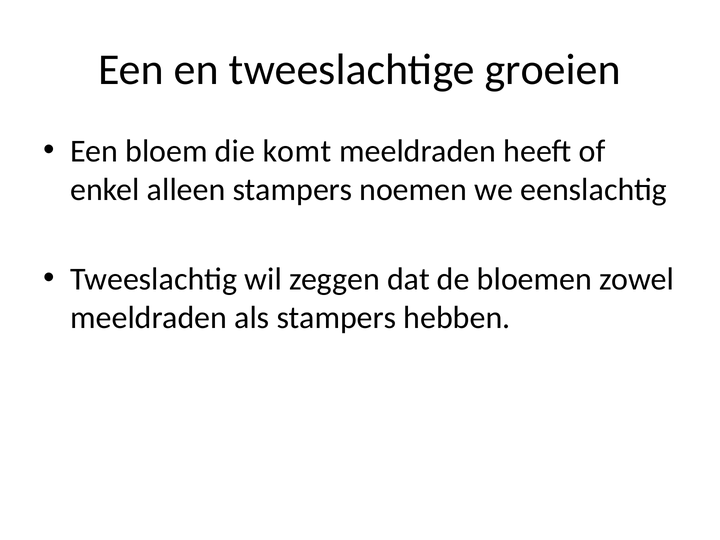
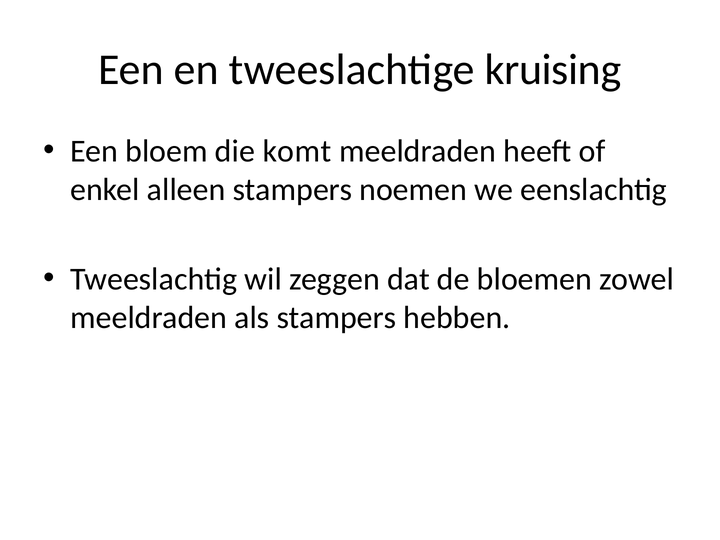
groeien: groeien -> kruising (553, 70)
